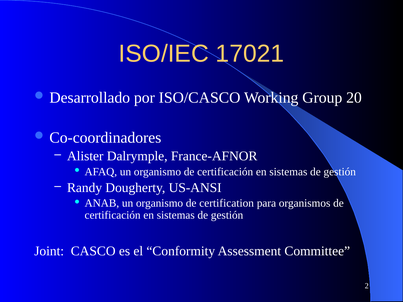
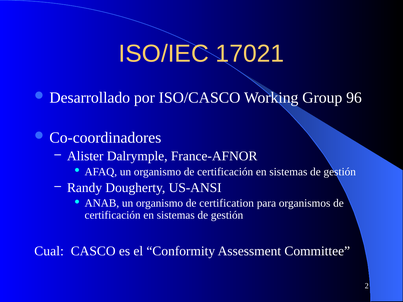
20: 20 -> 96 (354, 98)
Joint: Joint -> Cual (49, 251)
